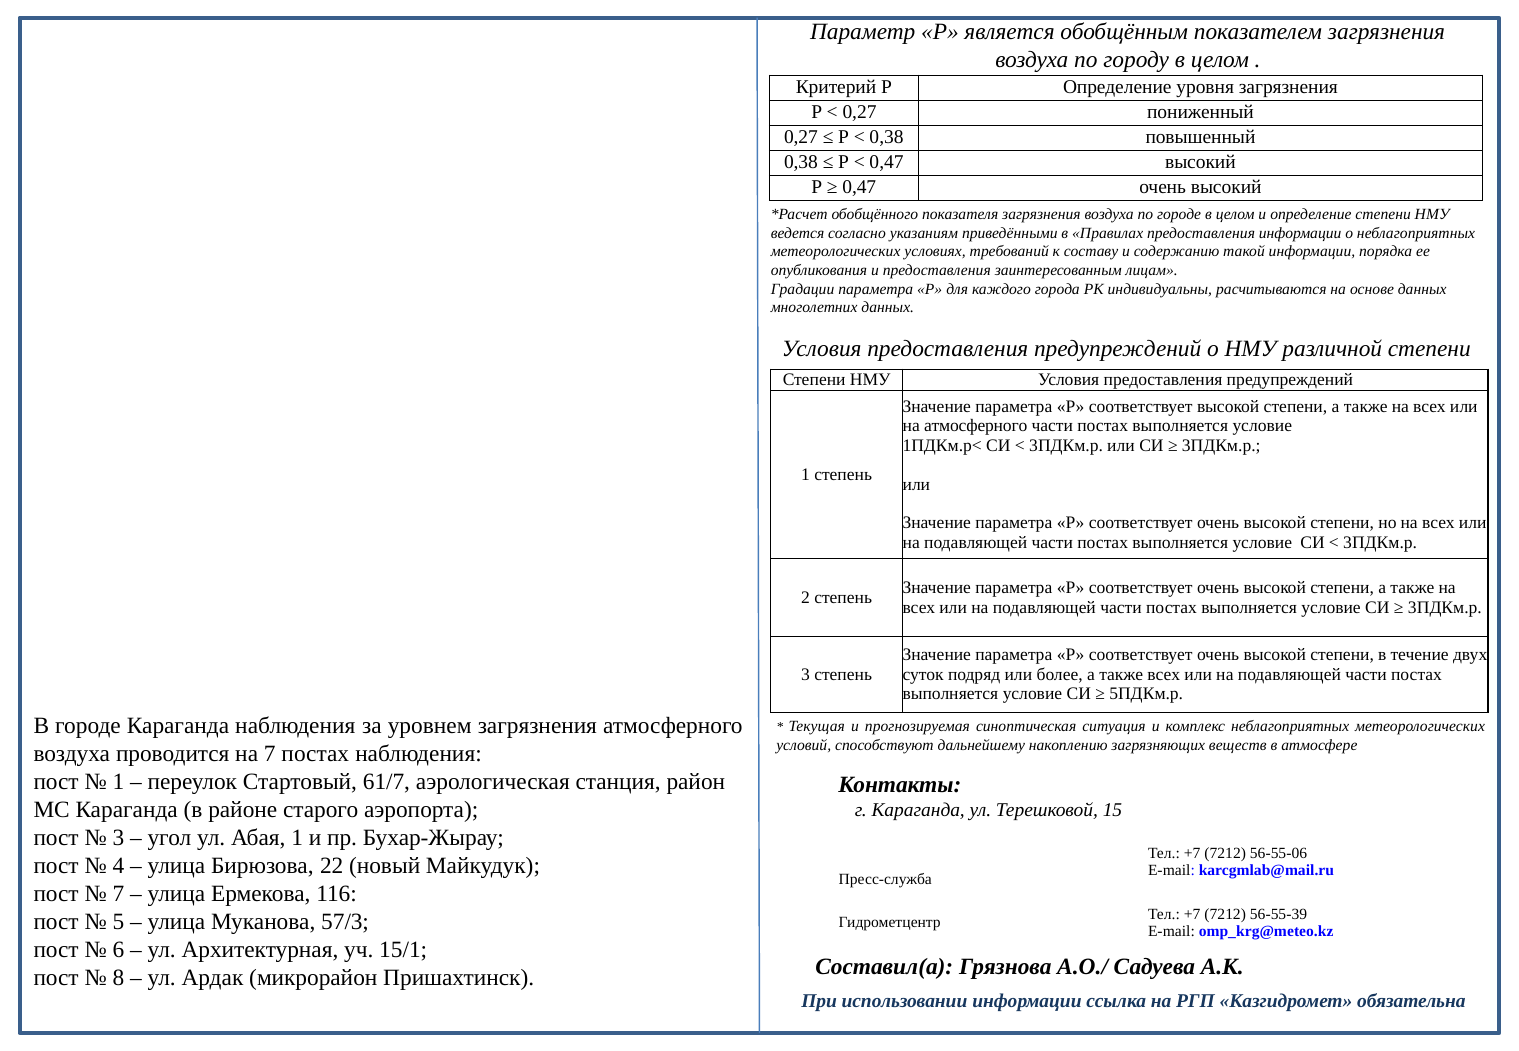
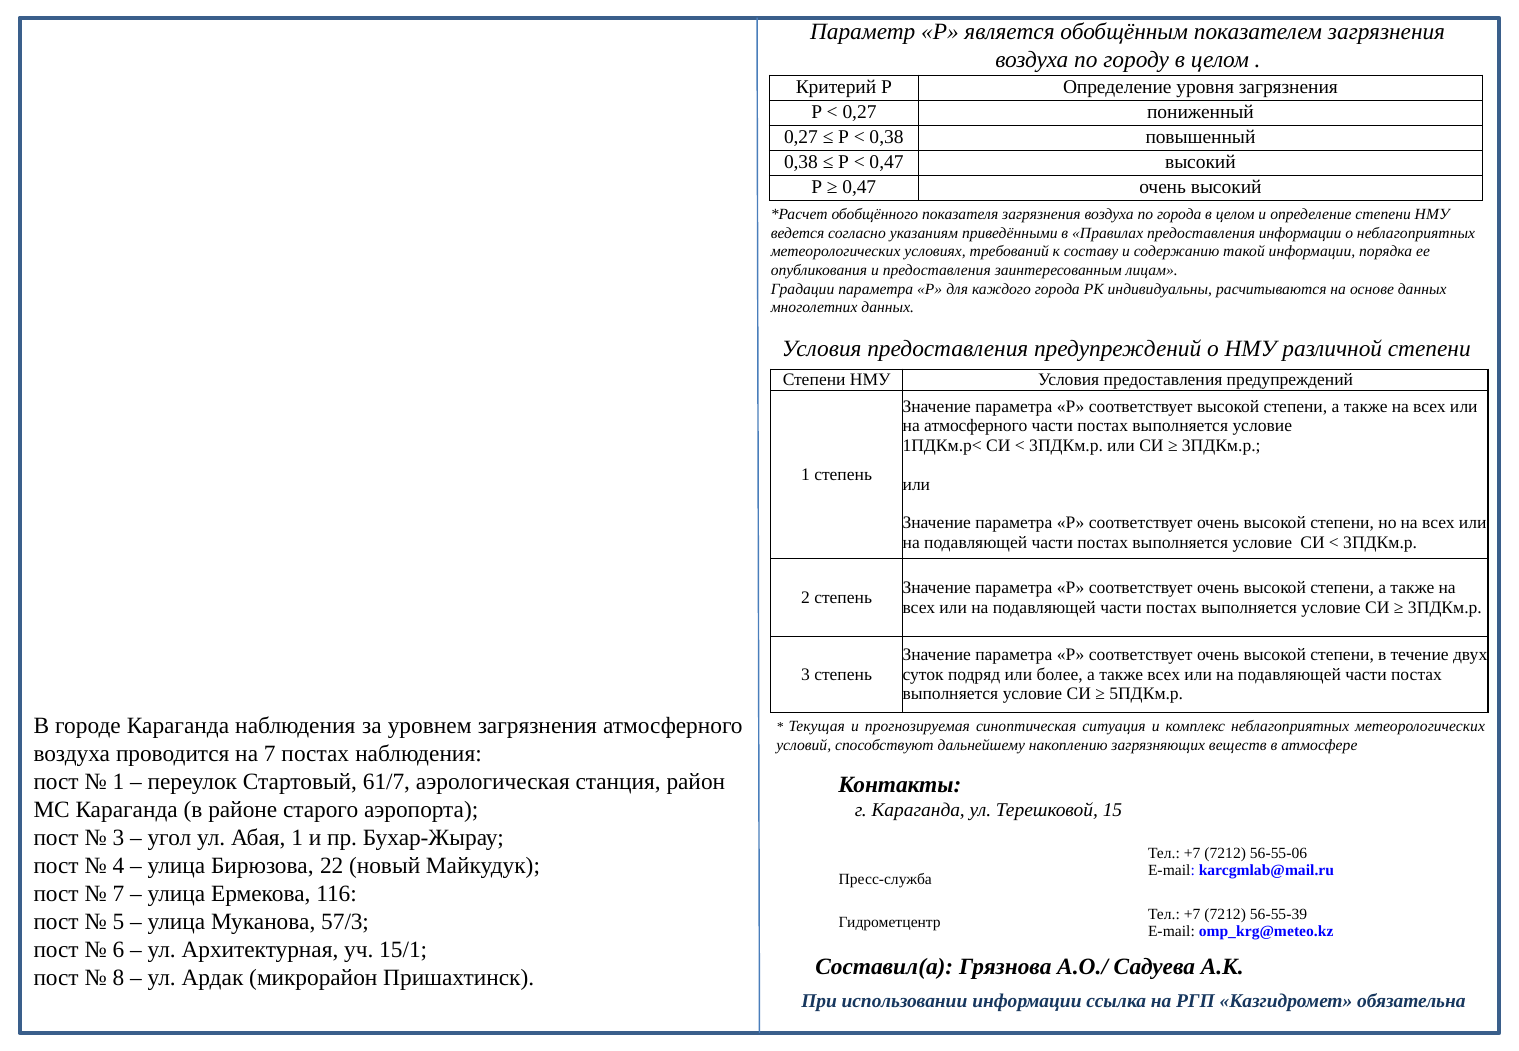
по городе: городе -> города (1179, 215)
